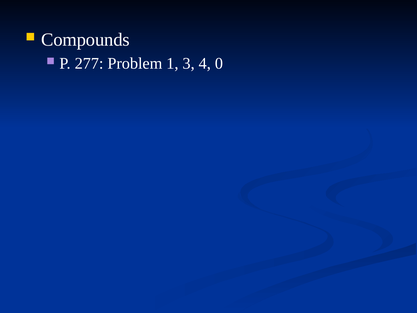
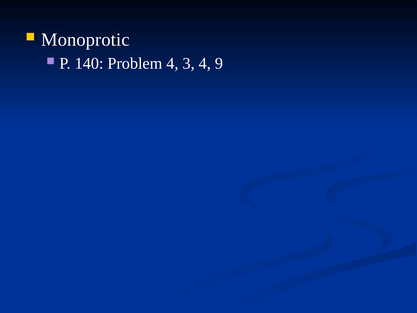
Compounds: Compounds -> Monoprotic (85, 40)
277: 277 -> 140 (89, 63)
Problem 1: 1 -> 4 (172, 63)
0: 0 -> 9 (219, 63)
